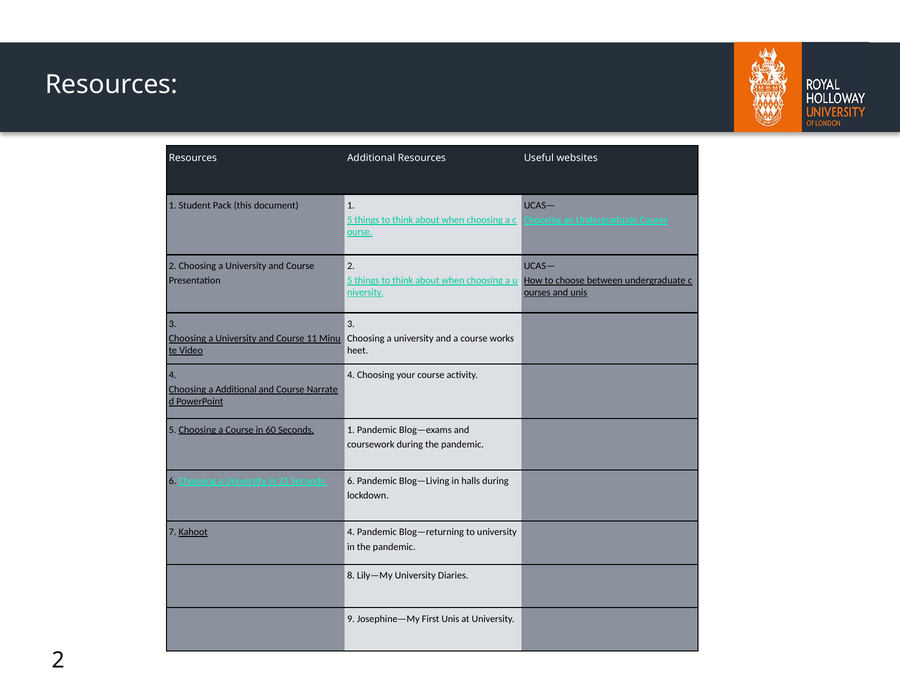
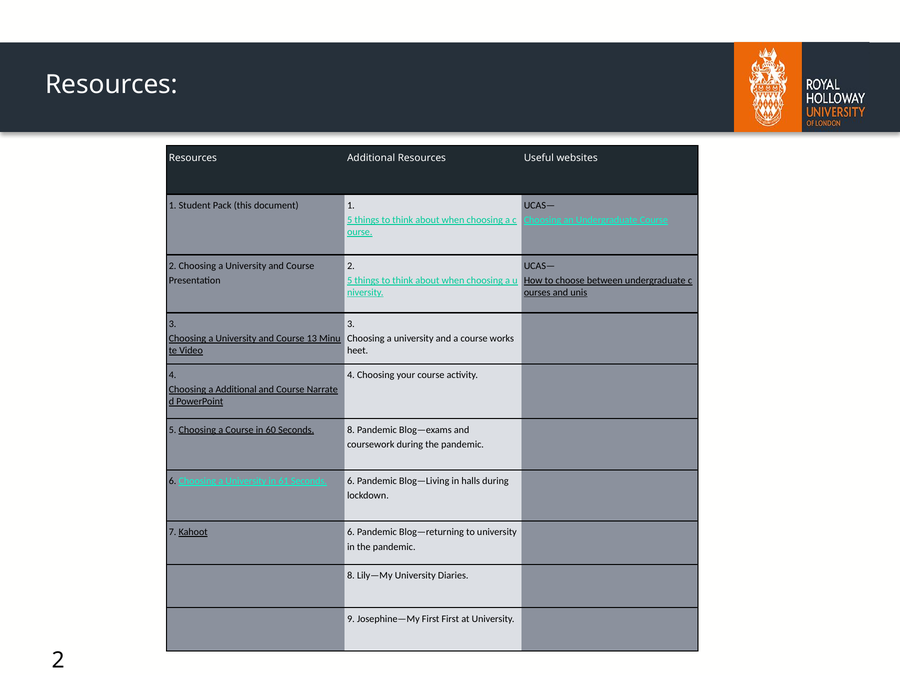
11: 11 -> 13 (312, 338)
Seconds 1: 1 -> 8 (351, 430)
21: 21 -> 61 (284, 481)
Kahoot 4: 4 -> 6 (351, 532)
First Unis: Unis -> First (450, 619)
